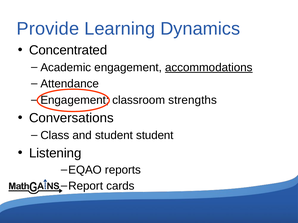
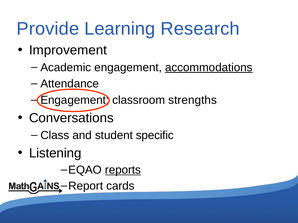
Dynamics: Dynamics -> Research (200, 29)
Concentrated: Concentrated -> Improvement (68, 50)
student student: student -> specific (155, 136)
reports underline: none -> present (123, 170)
